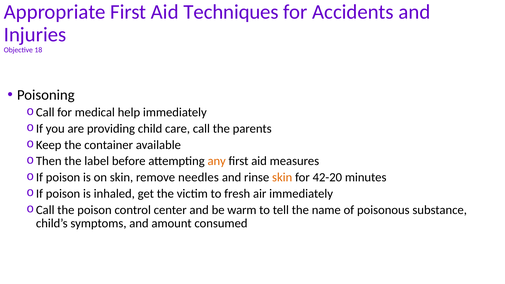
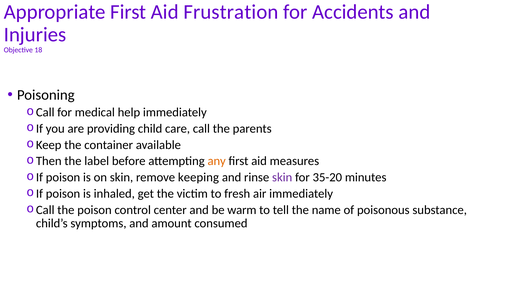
Techniques: Techniques -> Frustration (231, 12)
needles: needles -> keeping (198, 177)
skin colour: orange -> purple (282, 177)
42-20: 42-20 -> 35-20 (327, 177)
